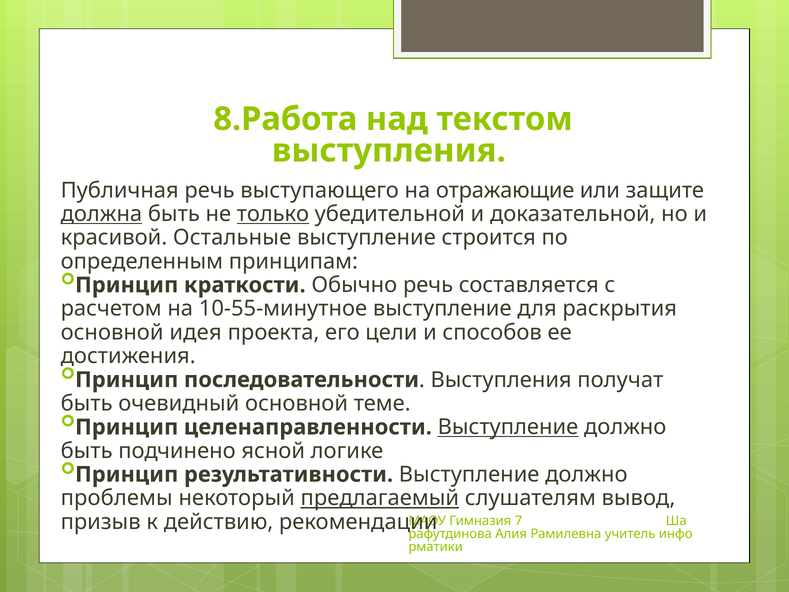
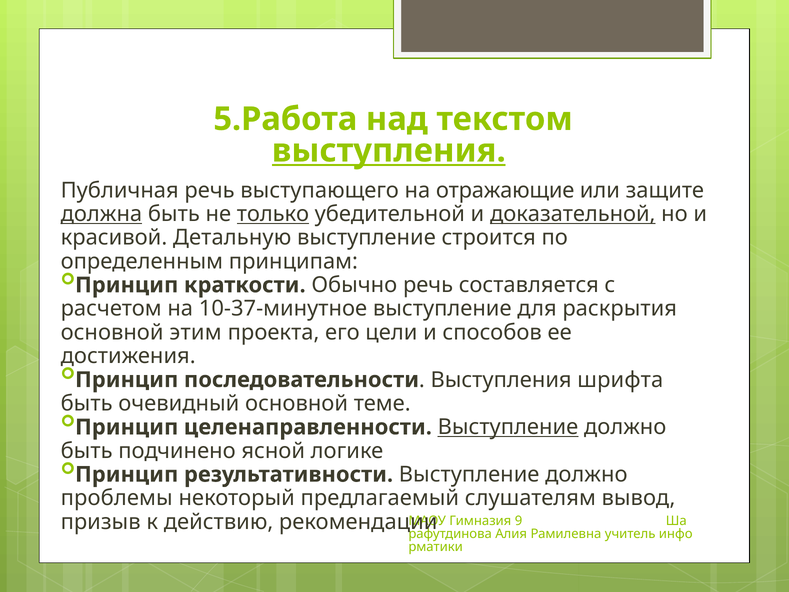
8.Работа: 8.Работа -> 5.Работа (285, 119)
выступления underline: none -> present (389, 151)
доказательной underline: none -> present (573, 214)
Остальные: Остальные -> Детальную (232, 238)
10-55-минутное: 10-55-минутное -> 10-37-минутное (283, 309)
идея: идея -> этим (196, 332)
получат: получат -> шрифта (620, 380)
предлагаемый underline: present -> none (380, 498)
7: 7 -> 9 (519, 521)
